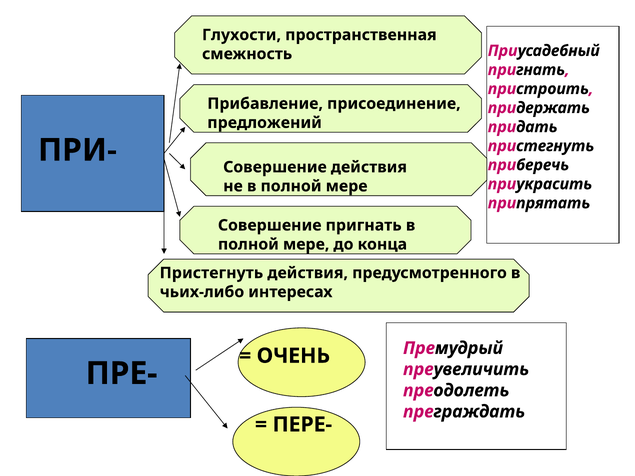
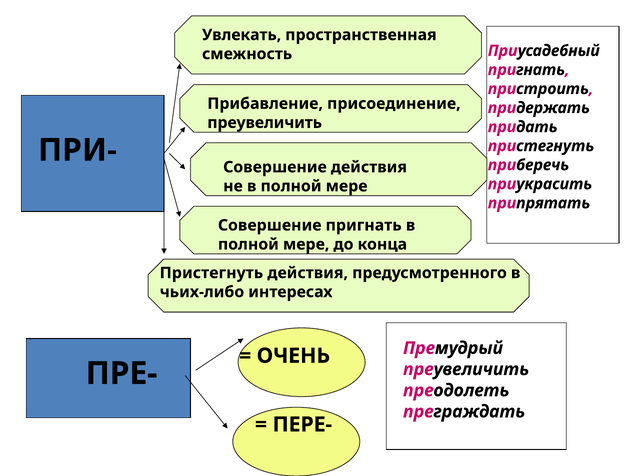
Глухости: Глухости -> Увлекать (242, 35)
предложений: предложений -> преувеличить (265, 123)
